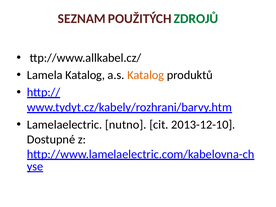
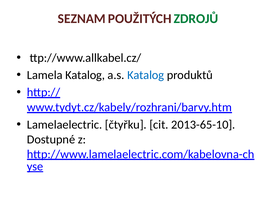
Katalog colour: orange -> blue (146, 75)
nutno: nutno -> čtyřku (126, 125)
2013-12-10: 2013-12-10 -> 2013-65-10 (203, 125)
